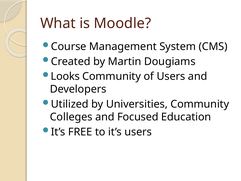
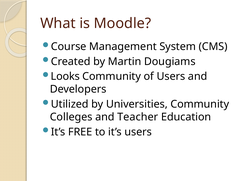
Focused: Focused -> Teacher (138, 117)
